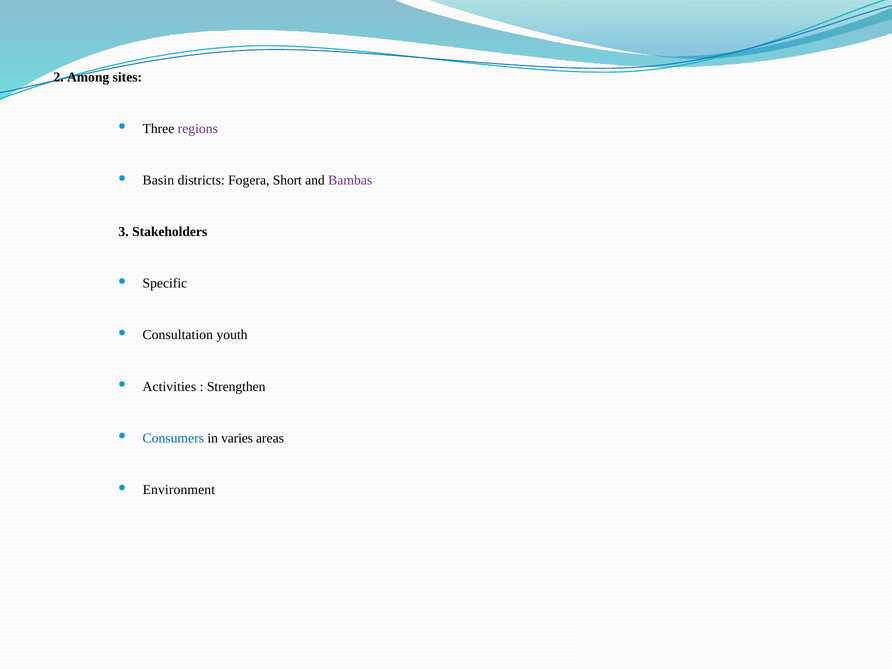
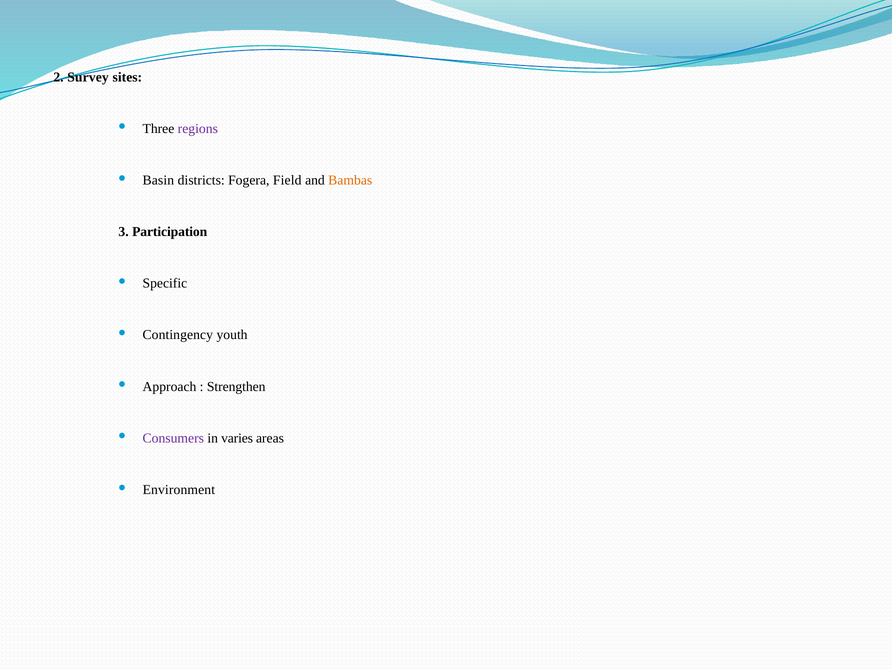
Among: Among -> Survey (88, 77)
Short: Short -> Field (287, 180)
Bambas colour: purple -> orange (350, 180)
Stakeholders: Stakeholders -> Participation (170, 232)
Consultation: Consultation -> Contingency (178, 335)
Activities: Activities -> Approach (169, 387)
Consumers colour: blue -> purple (173, 438)
